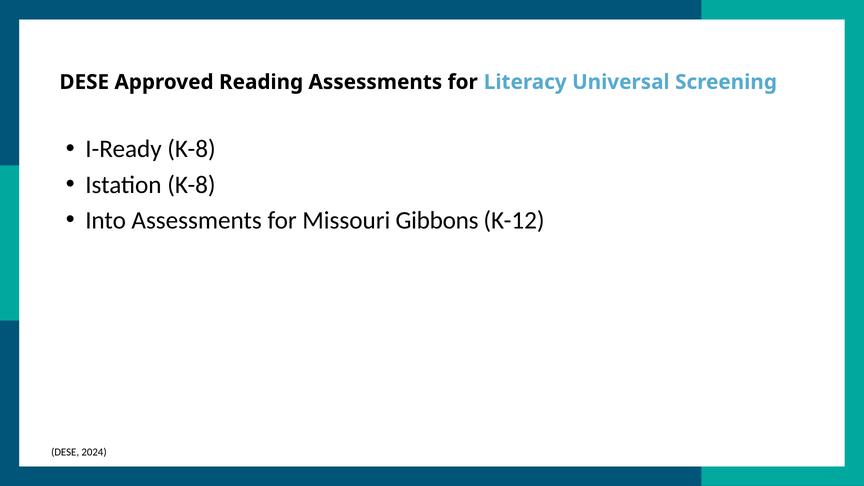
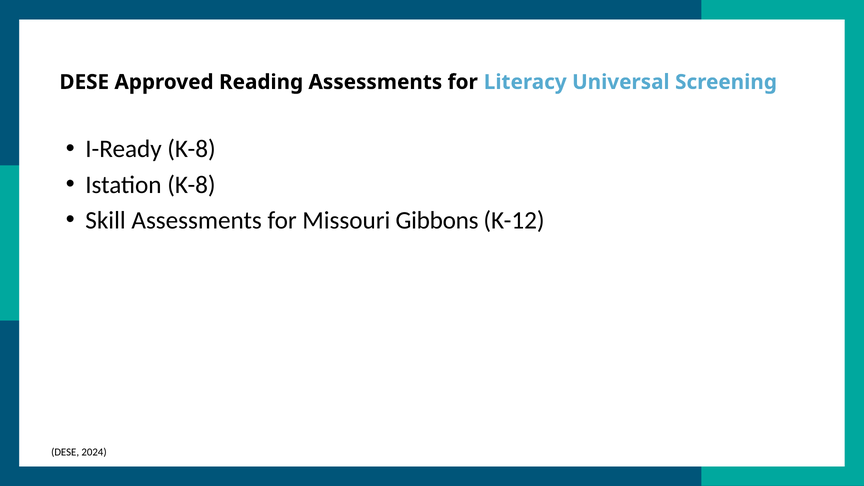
Into: Into -> Skill (106, 220)
